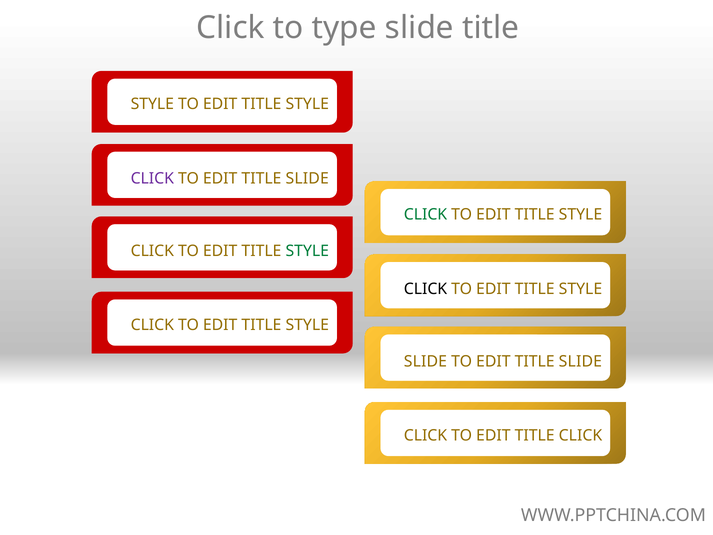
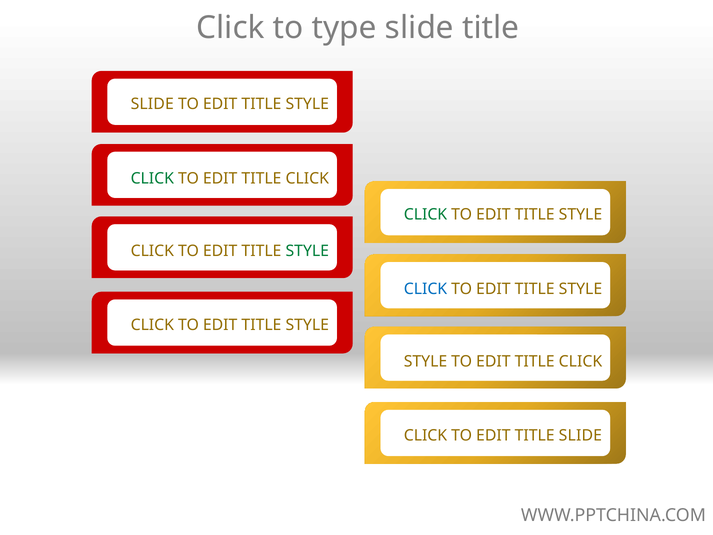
STYLE: STYLE -> SLIDE (152, 104)
CLICK colour: purple -> green (152, 178)
SLIDE: SLIDE -> CLICK (307, 178)
CLICK colour: black -> blue (425, 289)
SLIDE: SLIDE -> STYLE (426, 361)
SLIDE: SLIDE -> CLICK (580, 361)
EDIT TITLE CLICK: CLICK -> SLIDE (580, 435)
